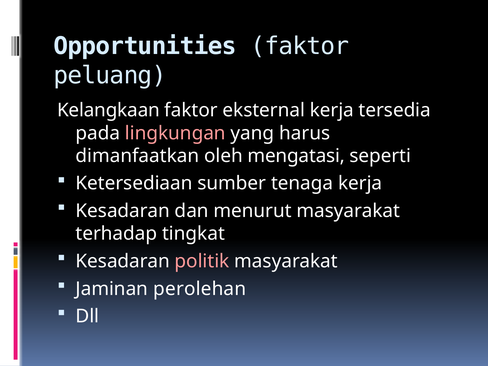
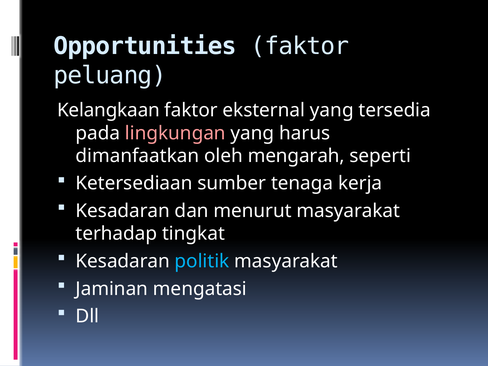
eksternal kerja: kerja -> yang (332, 110)
mengatasi: mengatasi -> mengarah (296, 156)
politik colour: pink -> light blue (202, 261)
perolehan: perolehan -> mengatasi (200, 289)
